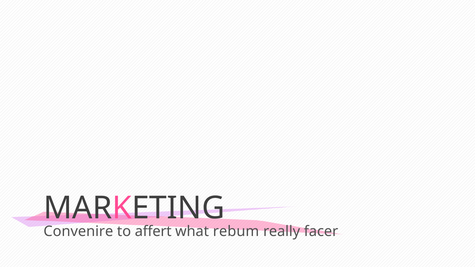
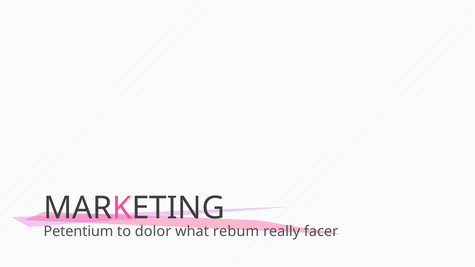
Convenire: Convenire -> Petentium (78, 231)
affert: affert -> dolor (153, 231)
